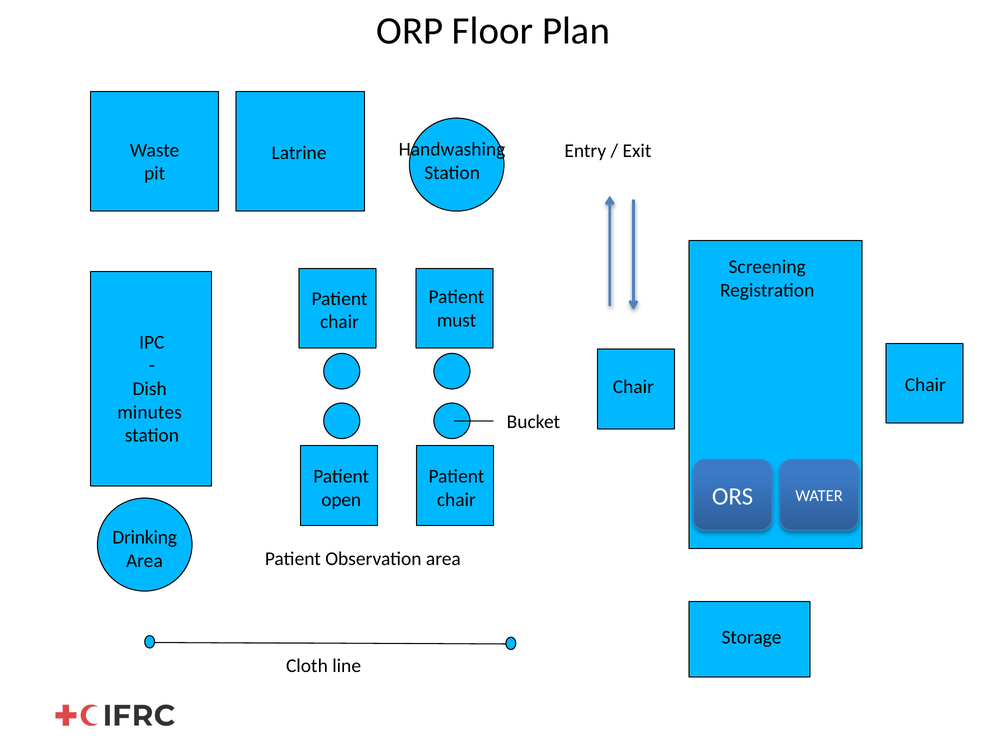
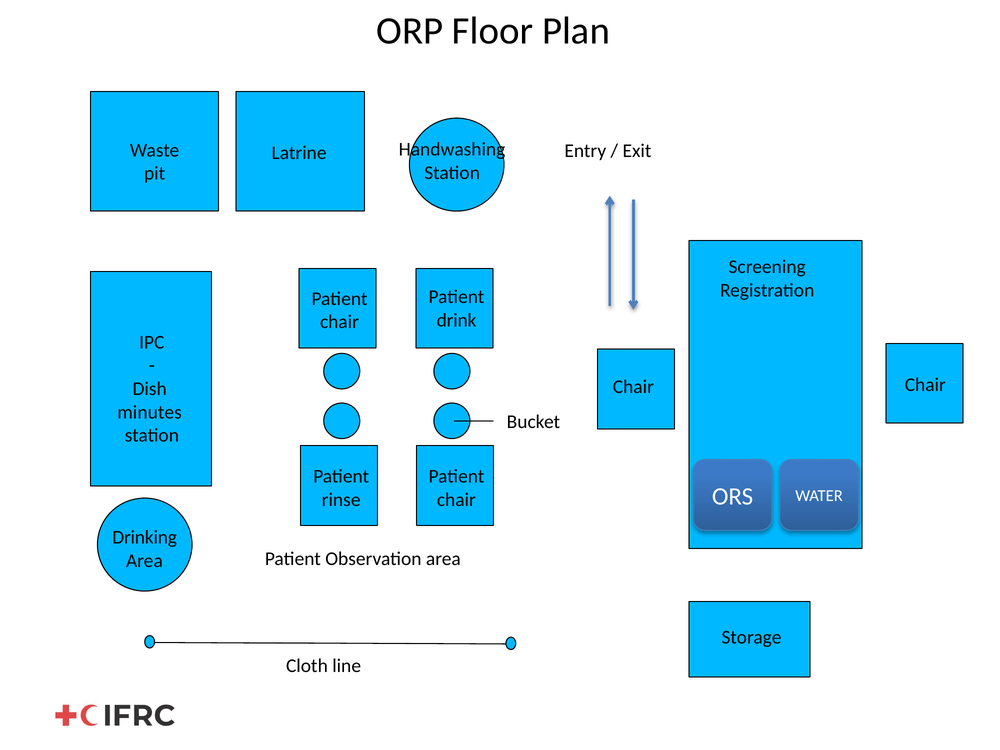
must: must -> drink (457, 320)
open: open -> rinse (341, 500)
